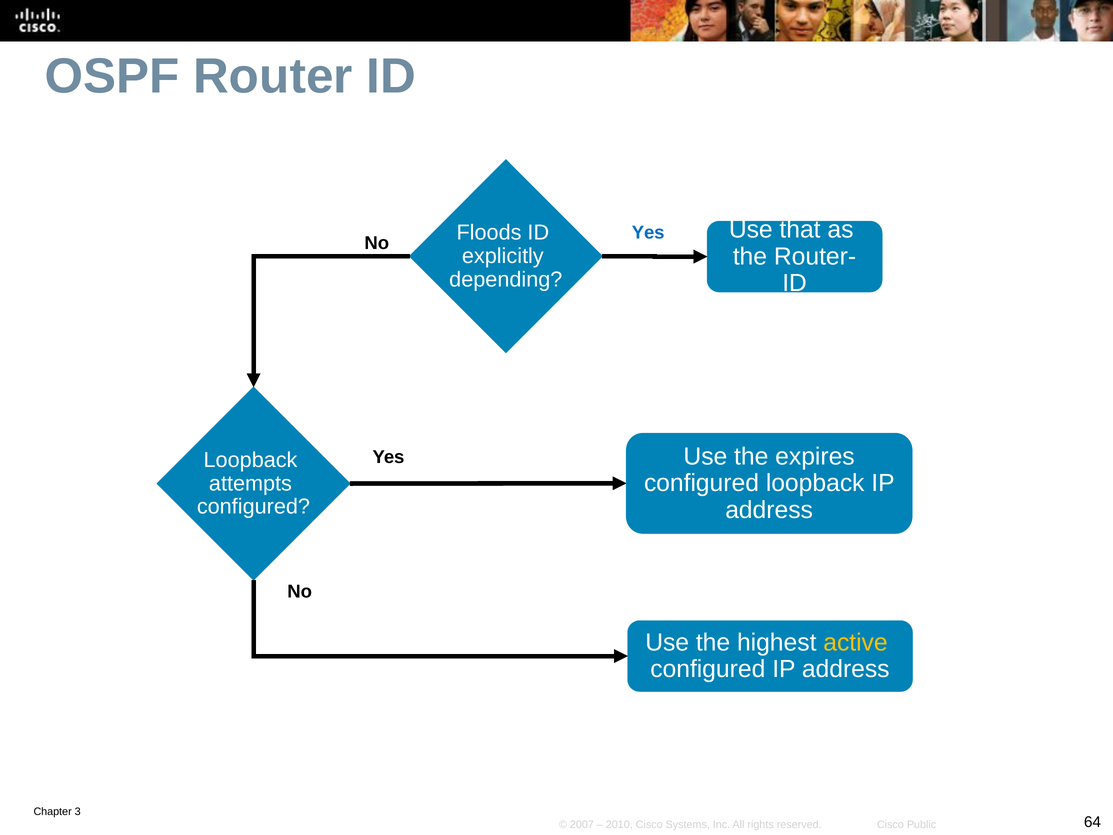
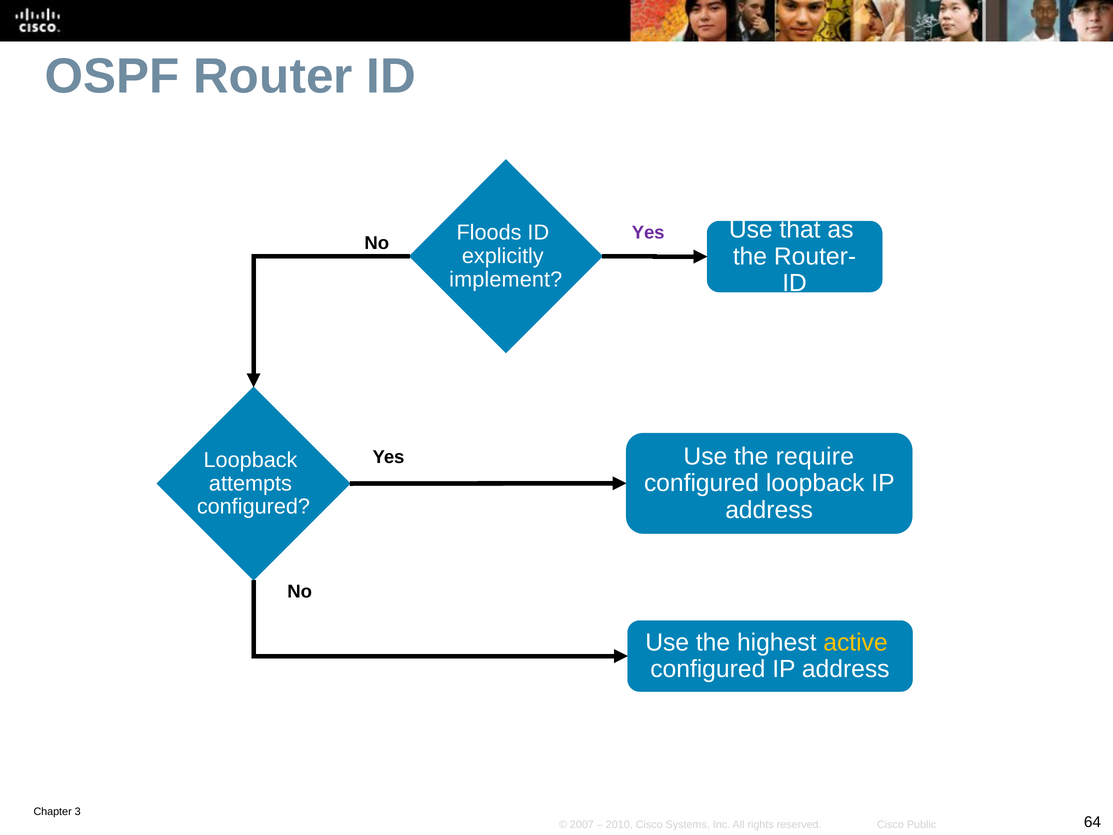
Yes colour: blue -> purple (648, 232)
depending: depending -> implement (506, 279)
expires: expires -> require (815, 456)
